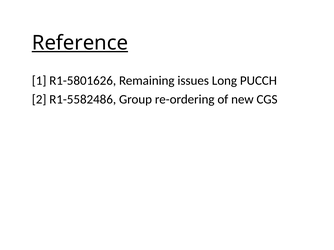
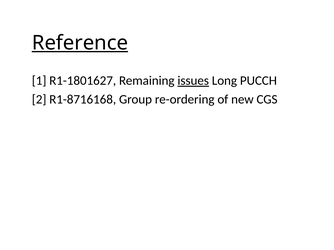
R1-5801626: R1-5801626 -> R1-1801627 (83, 81)
issues underline: none -> present (193, 81)
R1-5582486: R1-5582486 -> R1-8716168 (83, 99)
